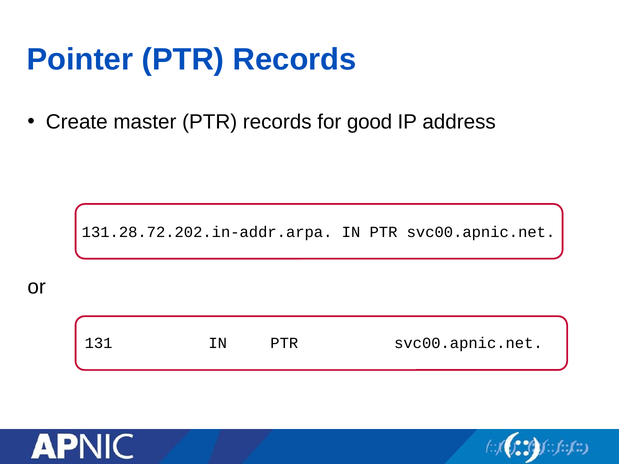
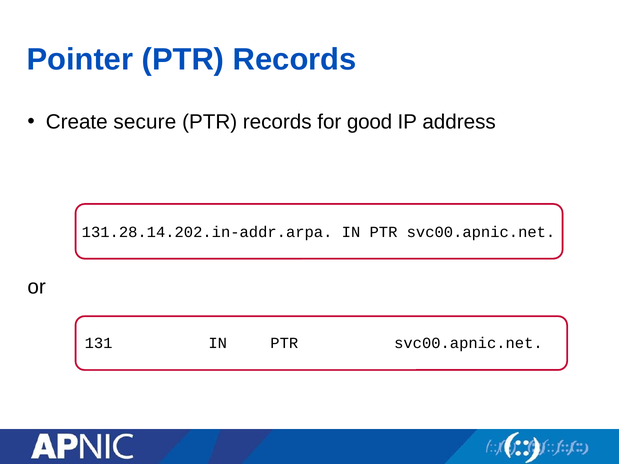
master: master -> secure (145, 122)
131.28.72.202.in-addr.arpa: 131.28.72.202.in-addr.arpa -> 131.28.14.202.in-addr.arpa (207, 232)
